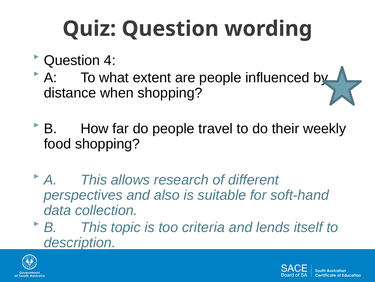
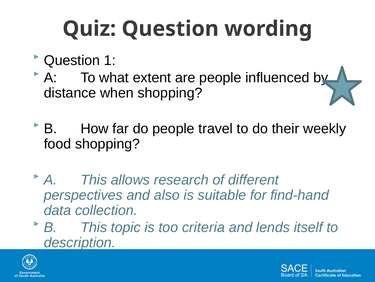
4: 4 -> 1 (110, 60)
soft-hand: soft-hand -> find-hand (300, 195)
